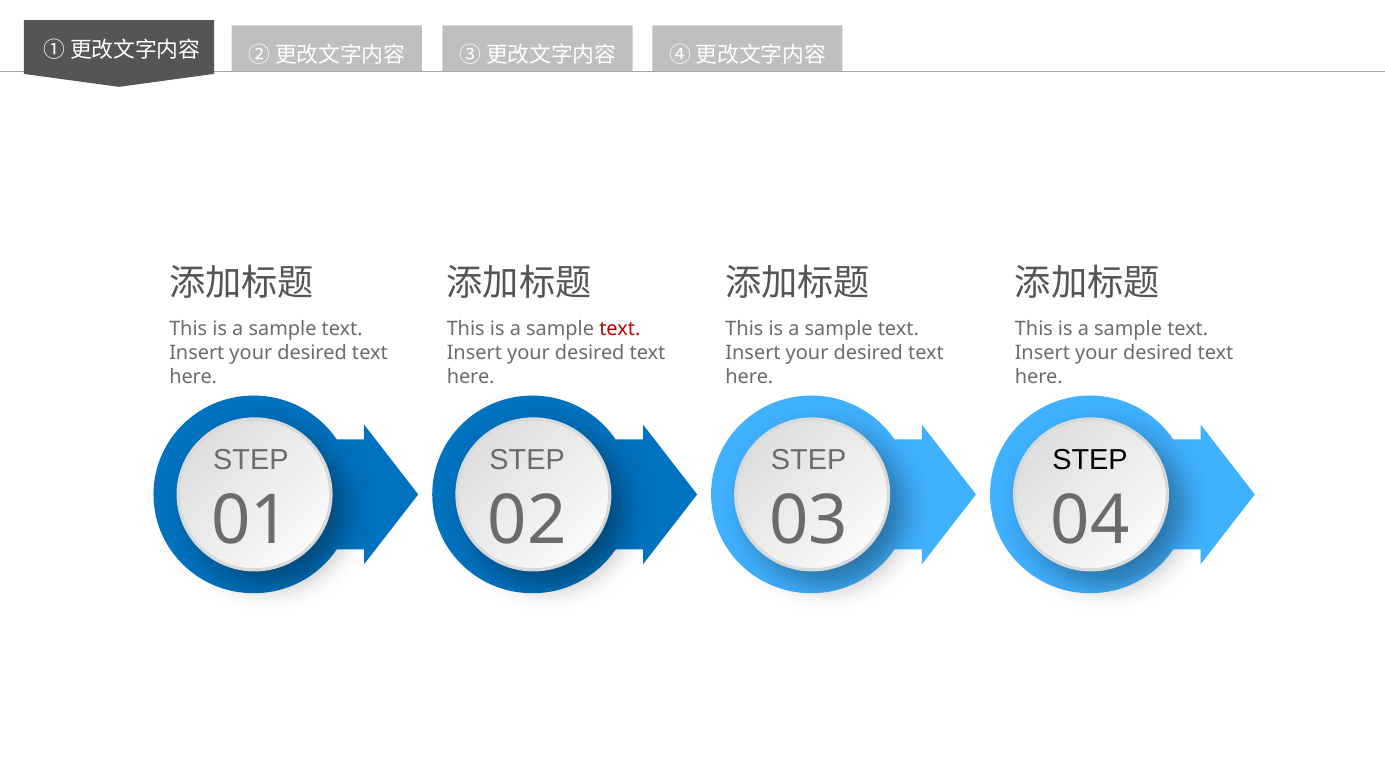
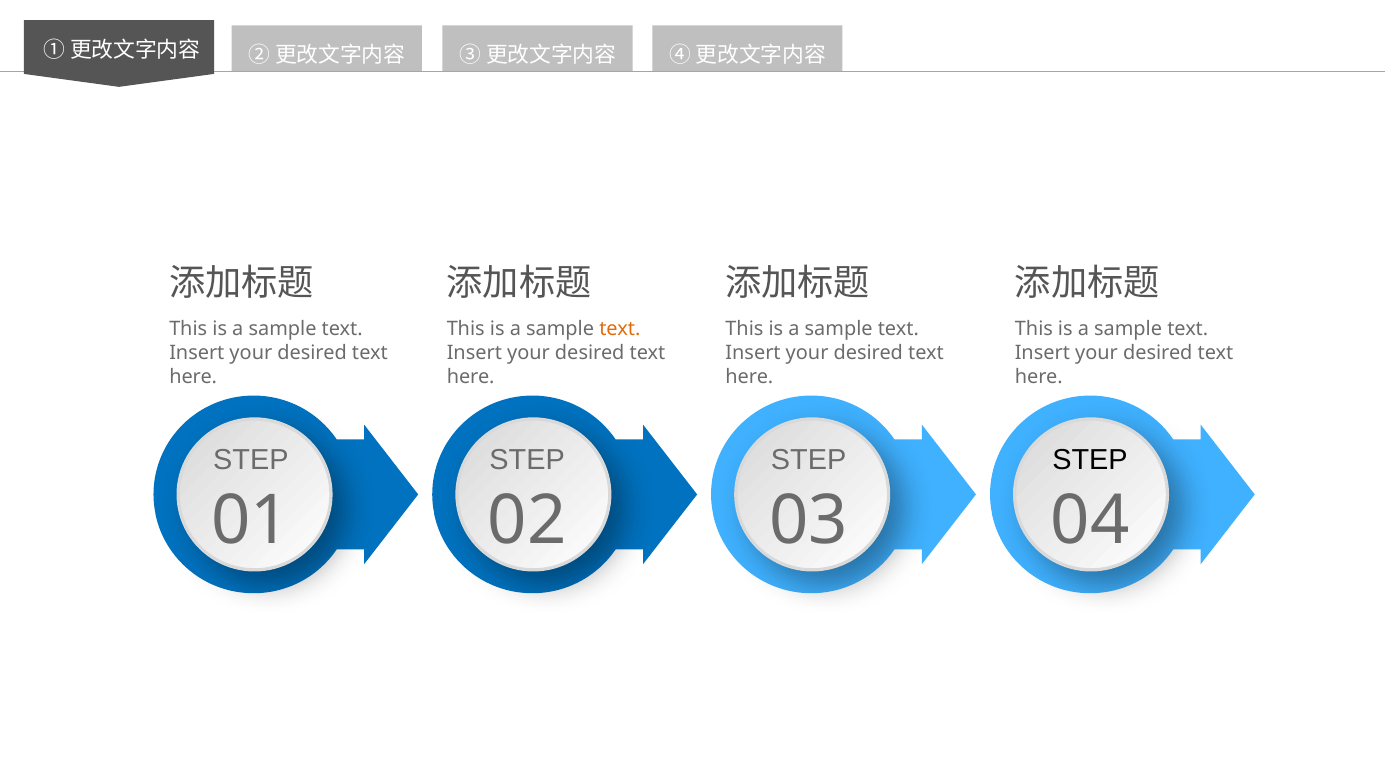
text colour: red -> orange (620, 329)
